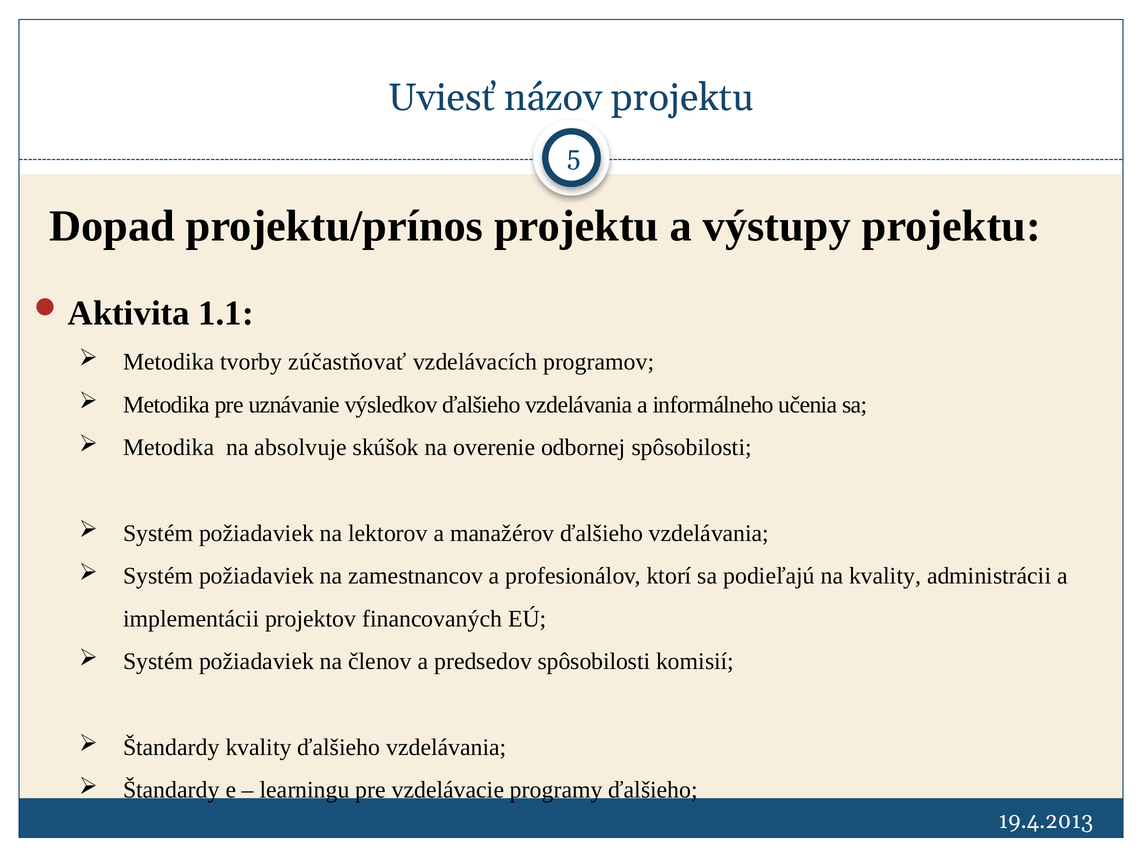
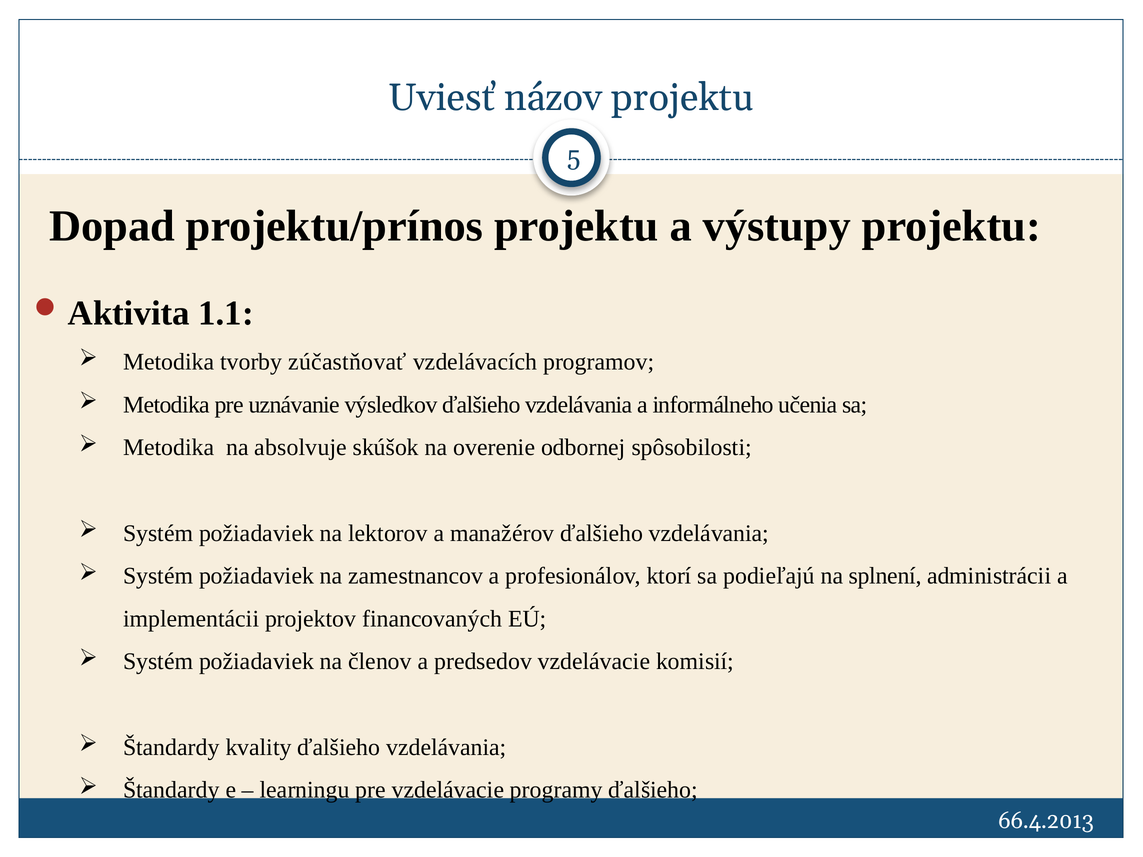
na kvality: kvality -> splnení (885, 576)
predsedov spôsobilosti: spôsobilosti -> vzdelávacie (594, 662)
19.4.2013: 19.4.2013 -> 66.4.2013 (1046, 821)
